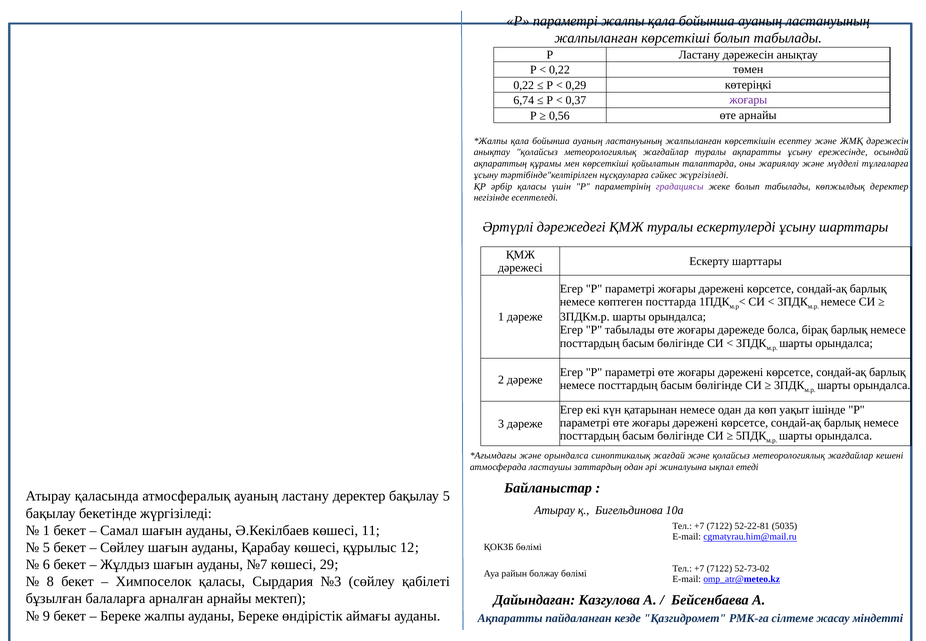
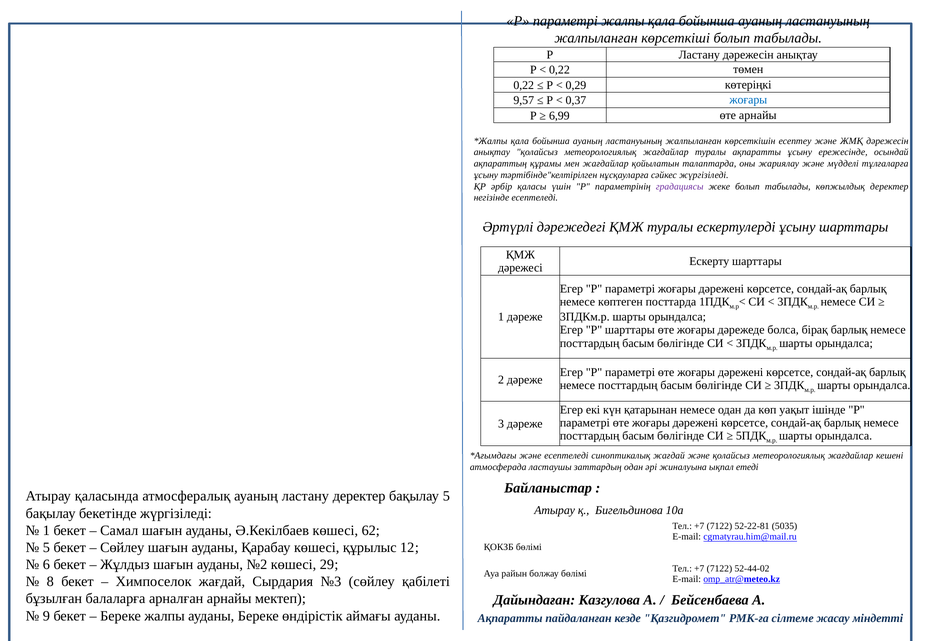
6,74: 6,74 -> 9,57 (524, 101)
жоғары colour: purple -> blue (748, 100)
0,56: 0,56 -> 6,99 (559, 116)
мен көрсеткіші: көрсеткіші -> жағдайлар (606, 164)
P табылады: табылады -> шарттары (630, 330)
және орындалса: орындалса -> есептеледі (566, 456)
11: 11 -> 62 (371, 530)
№7: №7 -> №2 (257, 565)
52-73-02: 52-73-02 -> 52-44-02 (752, 569)
Химпоселок қаласы: қаласы -> жағдай (222, 582)
